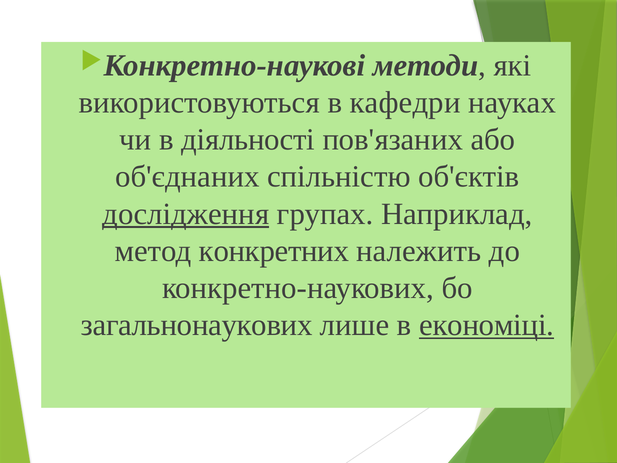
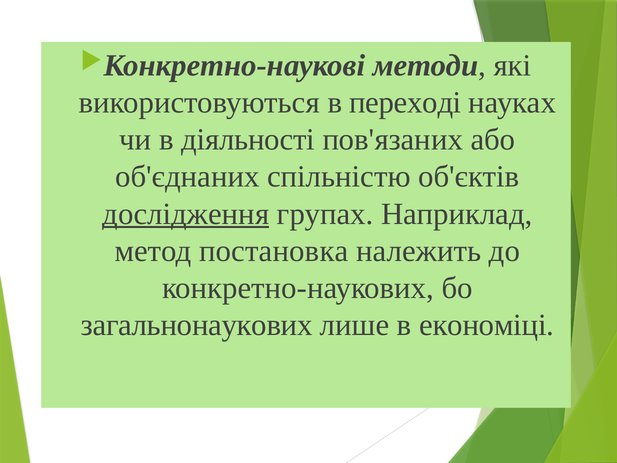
кафедри: кафедри -> переході (405, 103)
конкретних: конкретних -> постановка (274, 251)
економіці underline: present -> none (487, 325)
